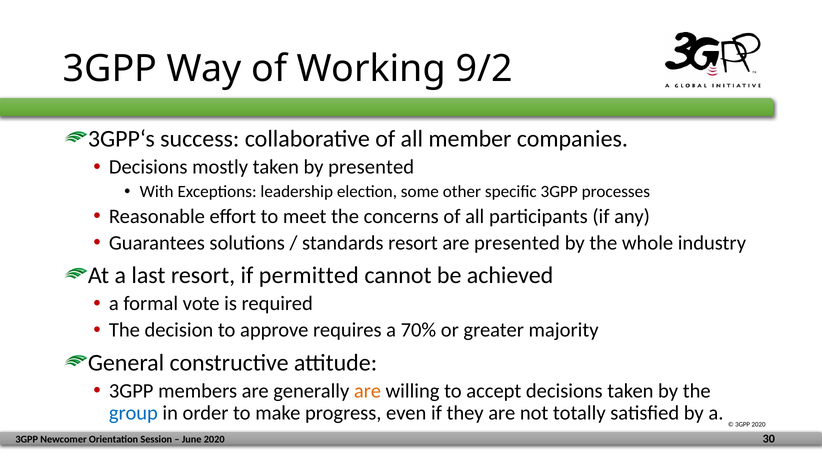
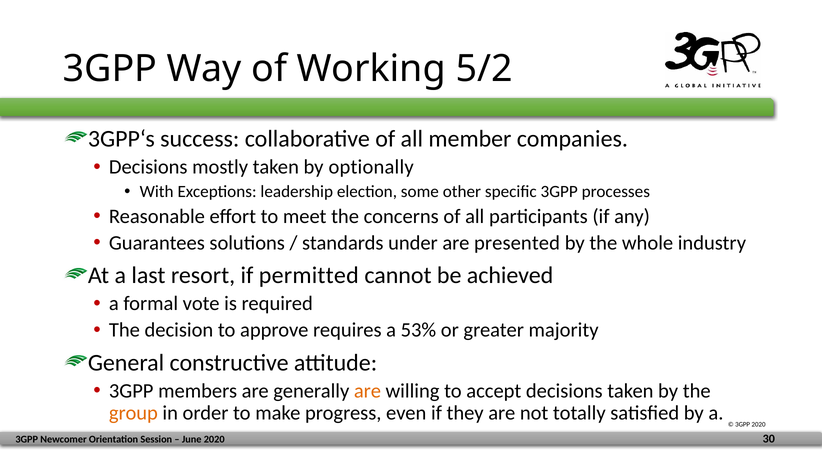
9/2: 9/2 -> 5/2 (484, 69)
by presented: presented -> optionally (371, 167)
standards resort: resort -> under (413, 243)
70%: 70% -> 53% (418, 330)
group colour: blue -> orange (133, 413)
